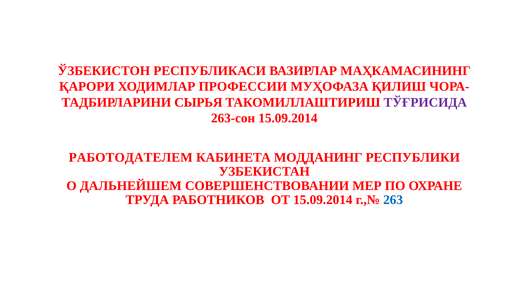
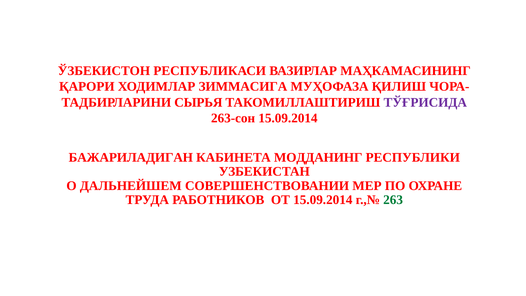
ПРОФЕССИИ: ПРОФЕССИИ -> ЗИММАСИГА (243, 87)
РАБОТОДАТЕЛЕМ: РАБОТОДАТЕЛЕМ -> БАЖАРИЛАДИГАН (131, 157)
263 colour: blue -> green (393, 200)
